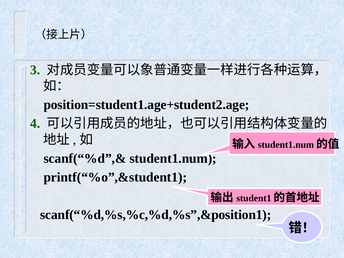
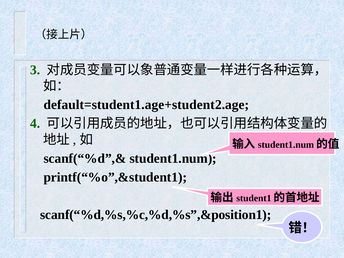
position=student1.age+student2.age: position=student1.age+student2.age -> default=student1.age+student2.age (146, 105)
